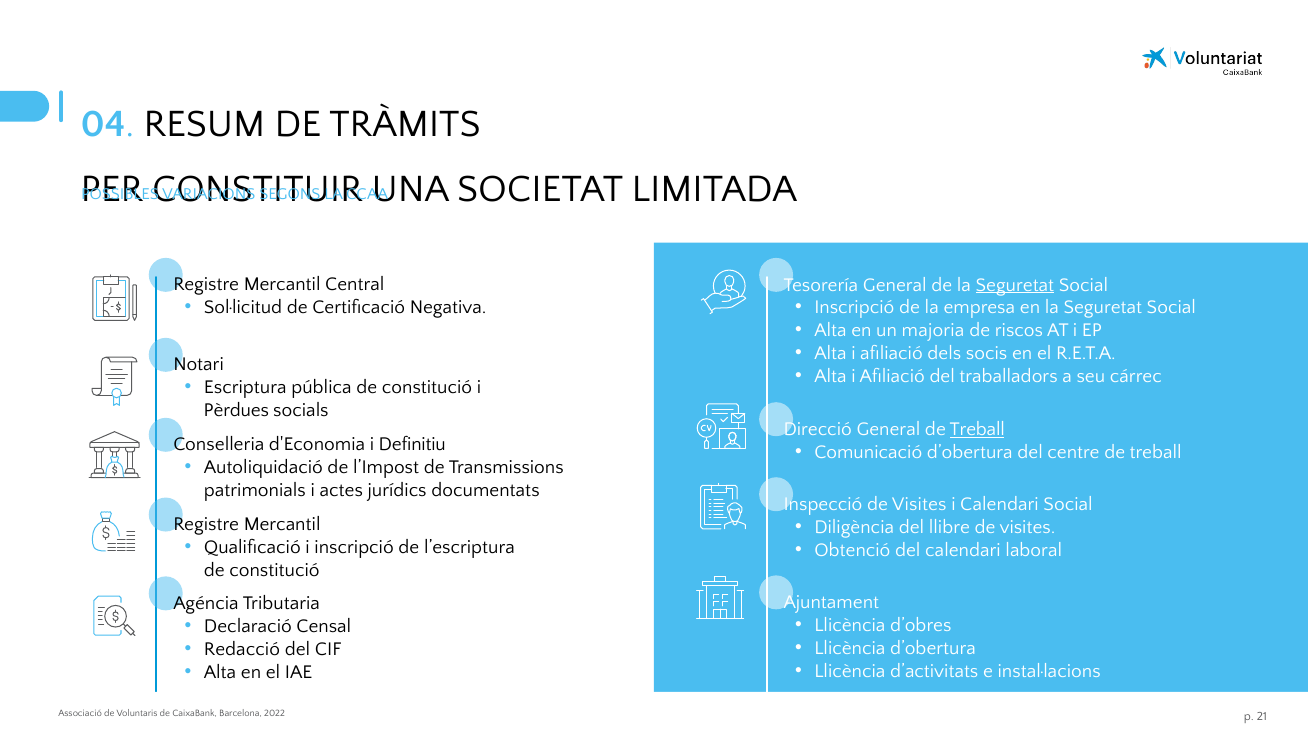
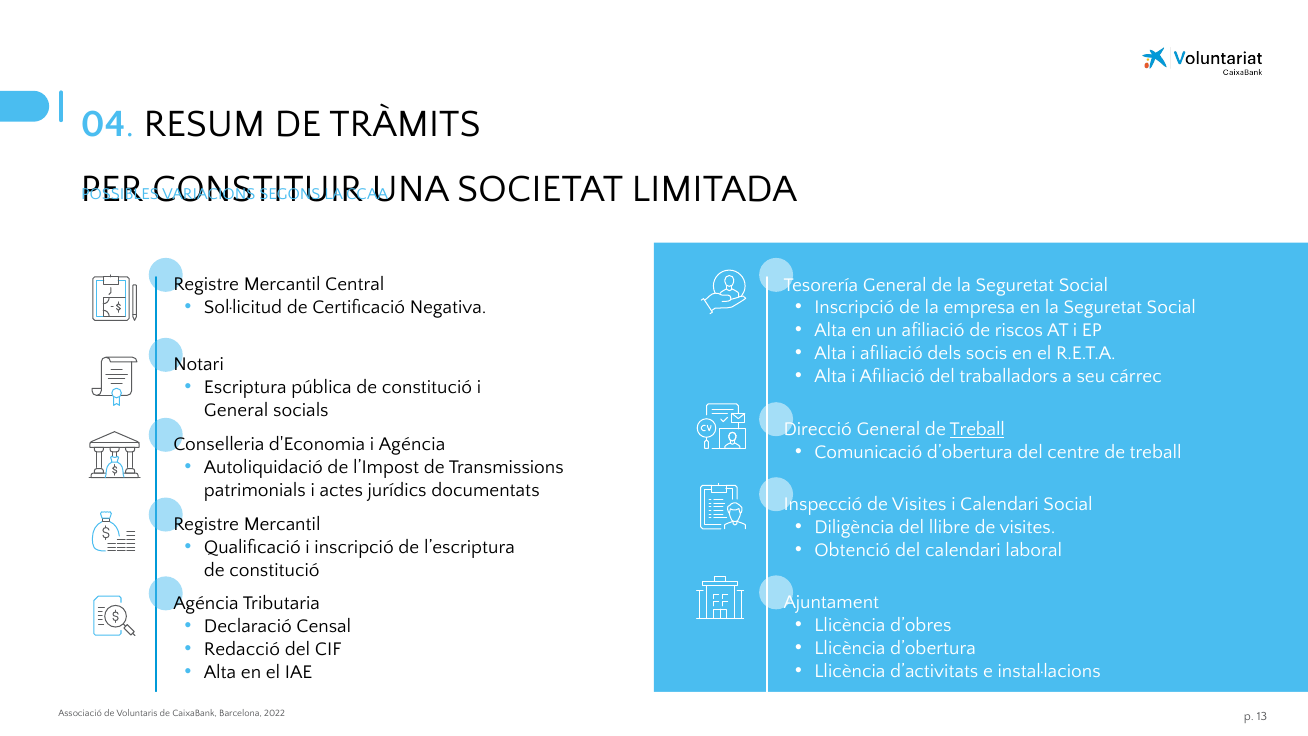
Seguretat underline: present -> none (1015, 285)
un majoria: majoria -> afiliació (933, 330)
Pèrdues: Pèrdues -> General (236, 410)
i Definitiu: Definitiu -> Agéncia (412, 444)
21: 21 -> 13 (1262, 716)
